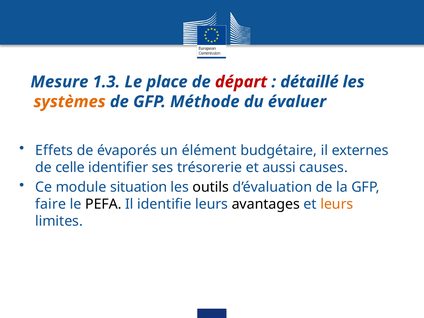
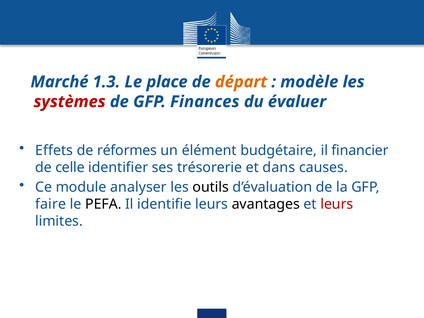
Mesure: Mesure -> Marché (60, 82)
départ colour: red -> orange (241, 82)
détaillé: détaillé -> modèle (309, 82)
systèmes colour: orange -> red (70, 102)
Méthode: Méthode -> Finances (205, 102)
évaporés: évaporés -> réformes (127, 151)
externes: externes -> financier (360, 151)
aussi: aussi -> dans (279, 168)
situation: situation -> analyser (139, 187)
leurs colour: orange -> red (337, 204)
